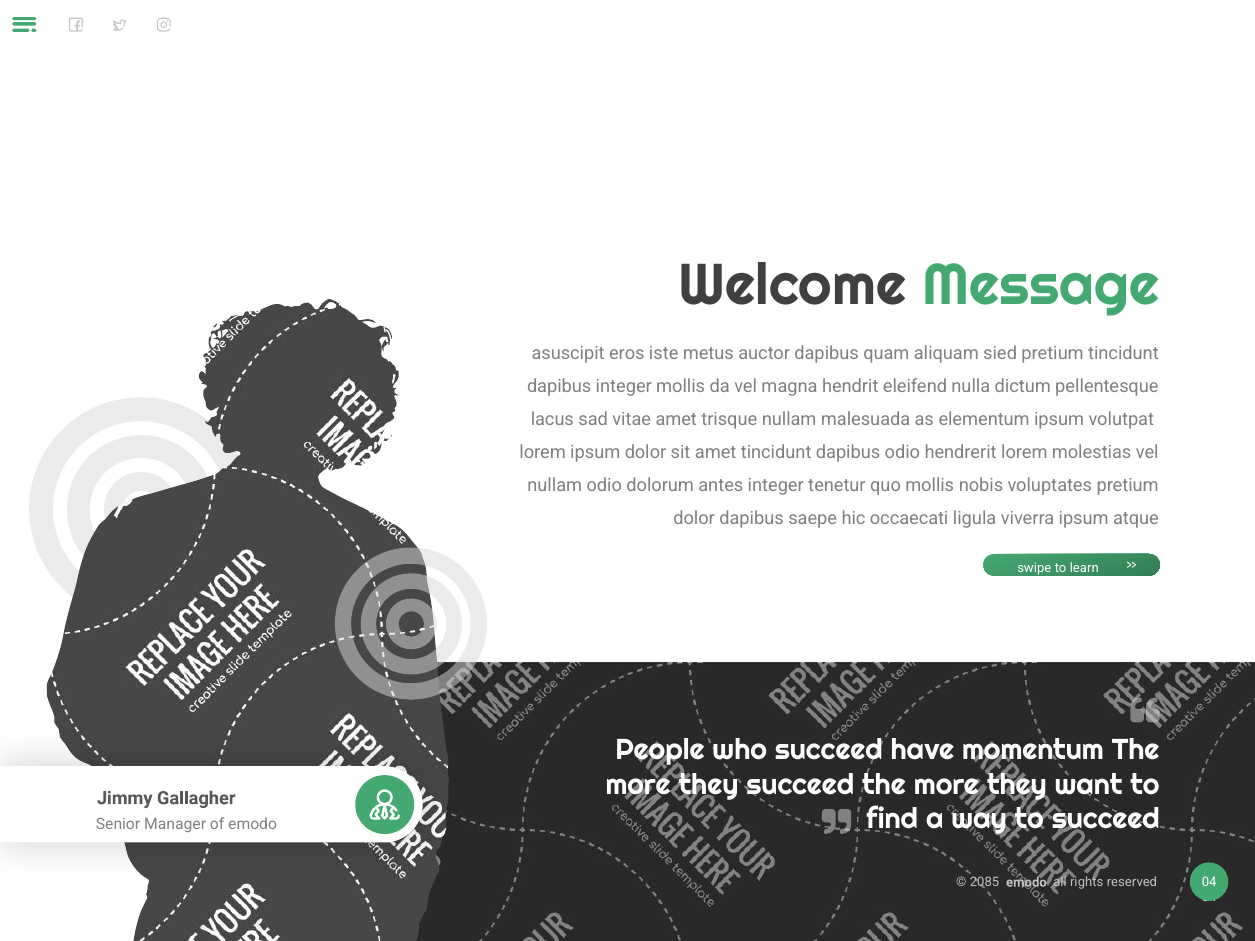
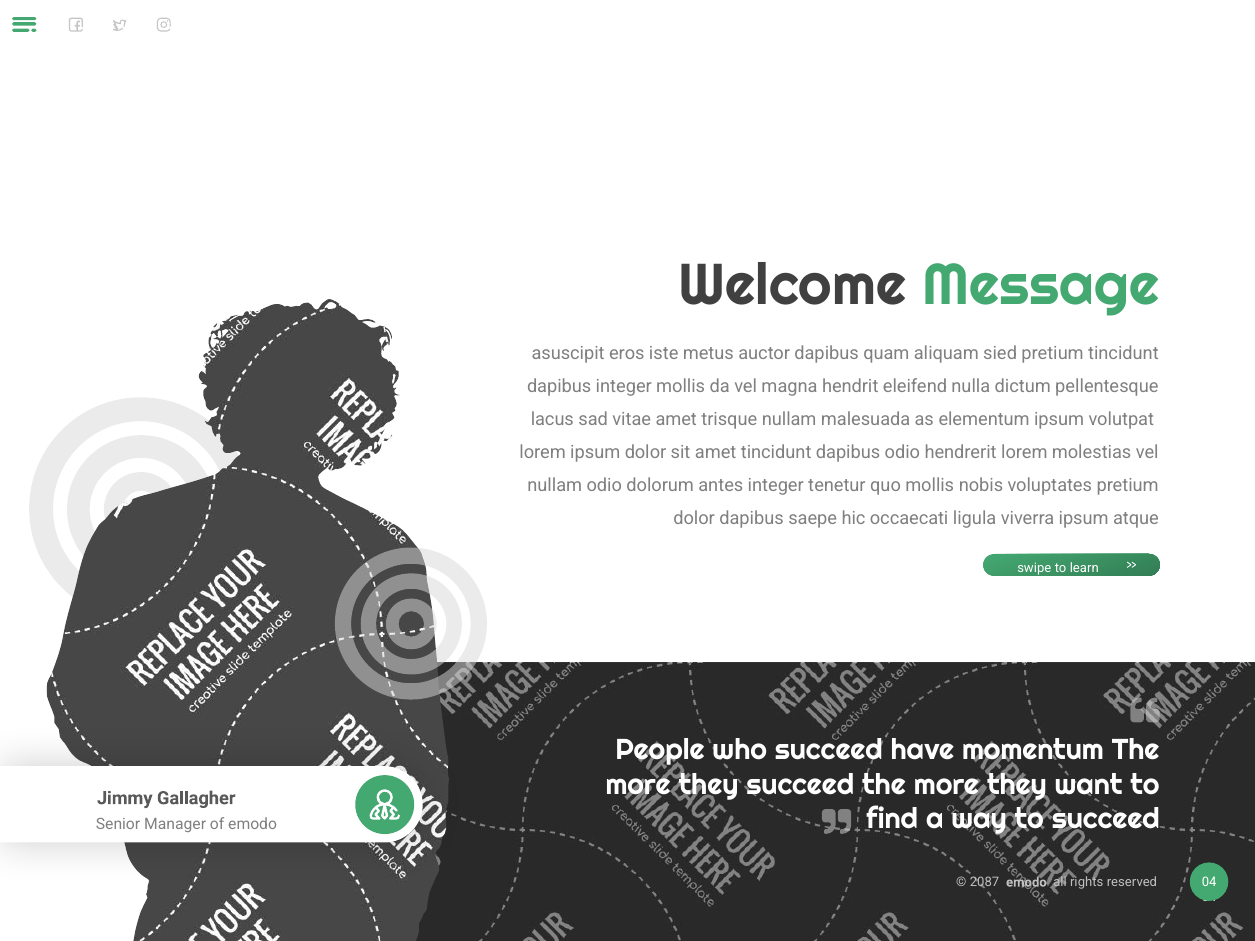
2085: 2085 -> 2087 (985, 882)
